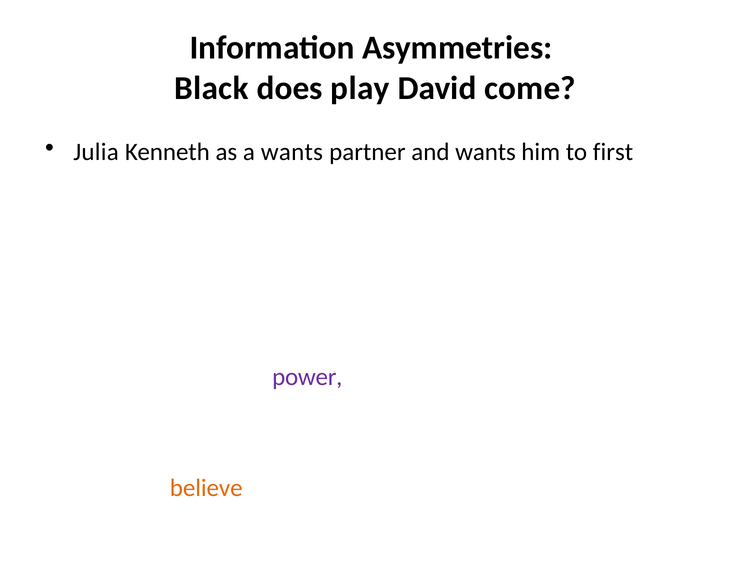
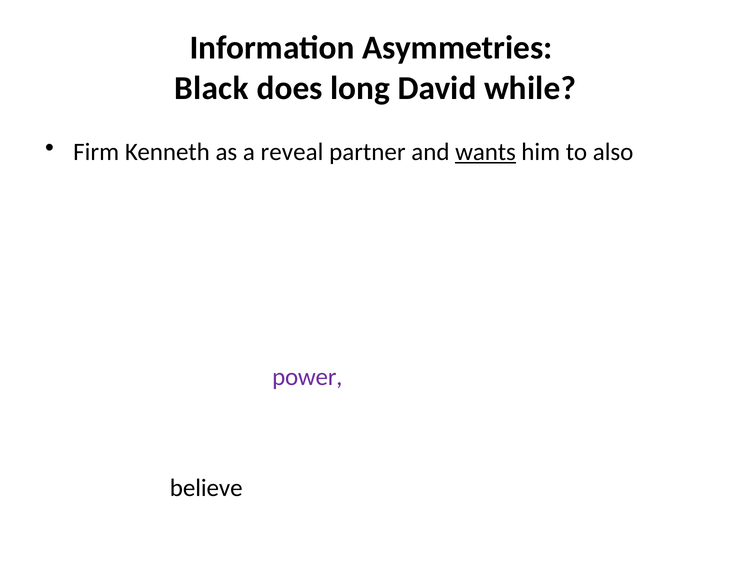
play: play -> long (360, 88)
come: come -> while (530, 88)
Julia: Julia -> Firm (96, 152)
a wants: wants -> reveal (292, 152)
wants underline: none -> present (486, 152)
first: first -> also (613, 152)
believe colour: orange -> black (206, 487)
